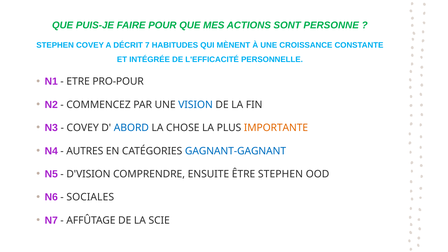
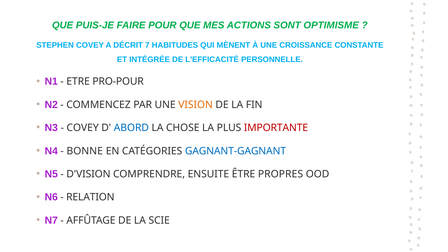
PERSONNE: PERSONNE -> OPTIMISME (331, 25)
VISION colour: blue -> orange (196, 105)
IMPORTANTE colour: orange -> red (276, 128)
AUTRES: AUTRES -> BONNE (85, 151)
ÊTRE STEPHEN: STEPHEN -> PROPRES (280, 174)
SOCIALES: SOCIALES -> RELATION (90, 197)
